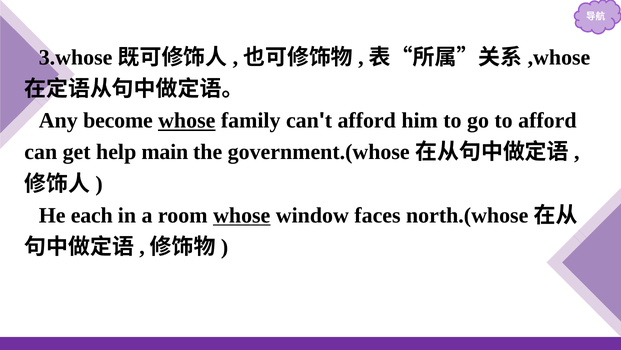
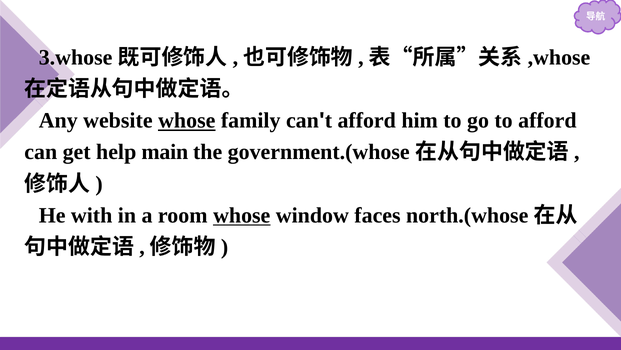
become: become -> website (118, 120)
each: each -> with (92, 215)
